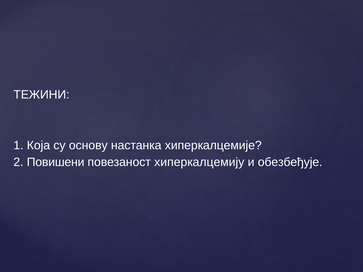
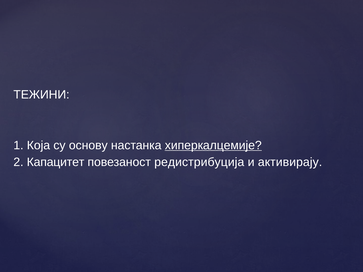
хиперкалцемије underline: none -> present (213, 145)
Повишени: Повишени -> Капацитет (56, 162)
хиперкалцемију: хиперкалцемију -> редистрибуција (199, 162)
обезбеђује: обезбеђује -> активирају (290, 162)
